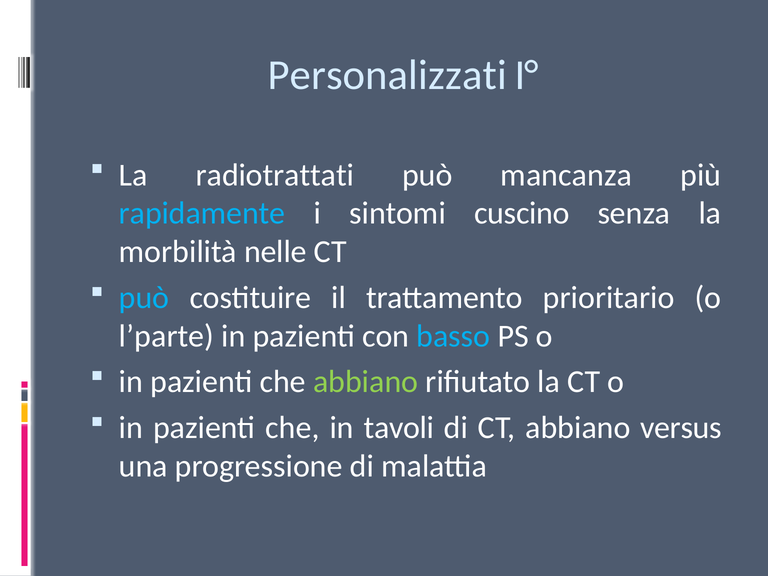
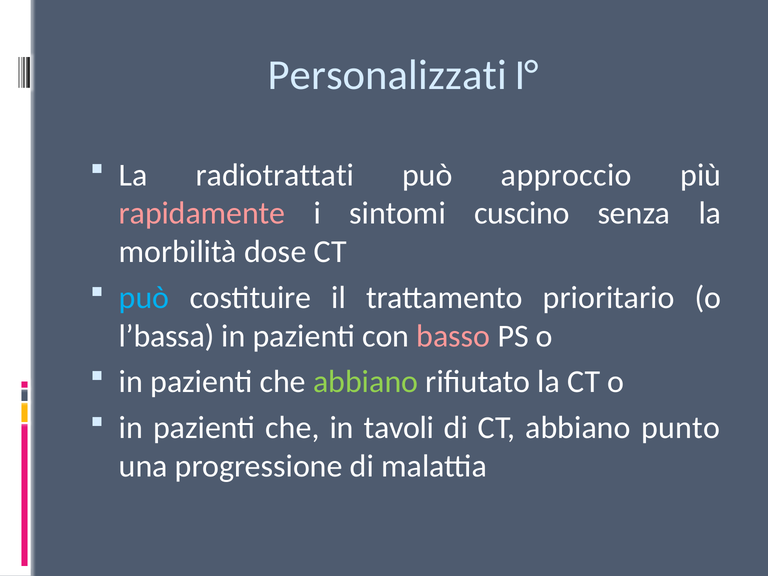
mancanza: mancanza -> approccio (566, 175)
rapidamente colour: light blue -> pink (202, 213)
nelle: nelle -> dose (275, 252)
l’parte: l’parte -> l’bassa (167, 336)
basso colour: light blue -> pink (453, 336)
versus: versus -> punto (681, 428)
